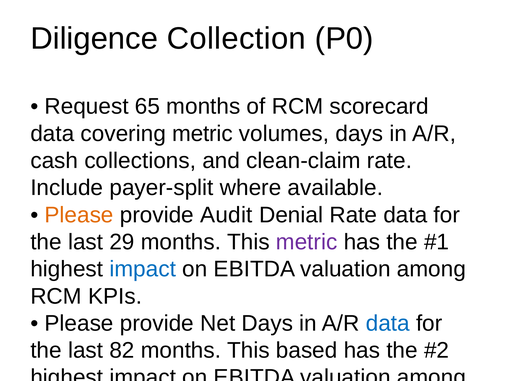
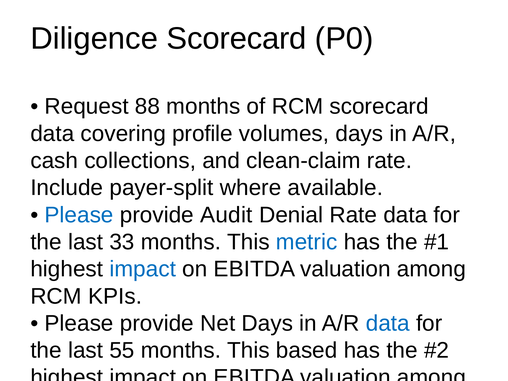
Diligence Collection: Collection -> Scorecard (237, 39)
65: 65 -> 88 (147, 107)
covering metric: metric -> profile (202, 134)
Please colour: orange -> blue (79, 215)
29: 29 -> 33 (122, 242)
metric colour: purple -> blue (307, 242)
82: 82 -> 55 (122, 350)
